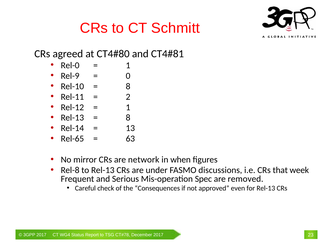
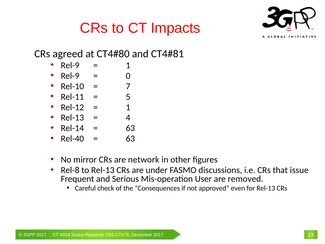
Schmitt: Schmitt -> Impacts (176, 28)
Rel-0: Rel-0 -> Rel-9 (70, 65)
8: 8 -> 7 (128, 86)
2: 2 -> 5 (128, 97)
8: 8 -> 4 (128, 118)
13: 13 -> 63 (130, 128)
Rel-65: Rel-65 -> Rel-40 (72, 139)
when: when -> other (181, 160)
week: week -> issue (299, 170)
Spec: Spec -> User (203, 179)
